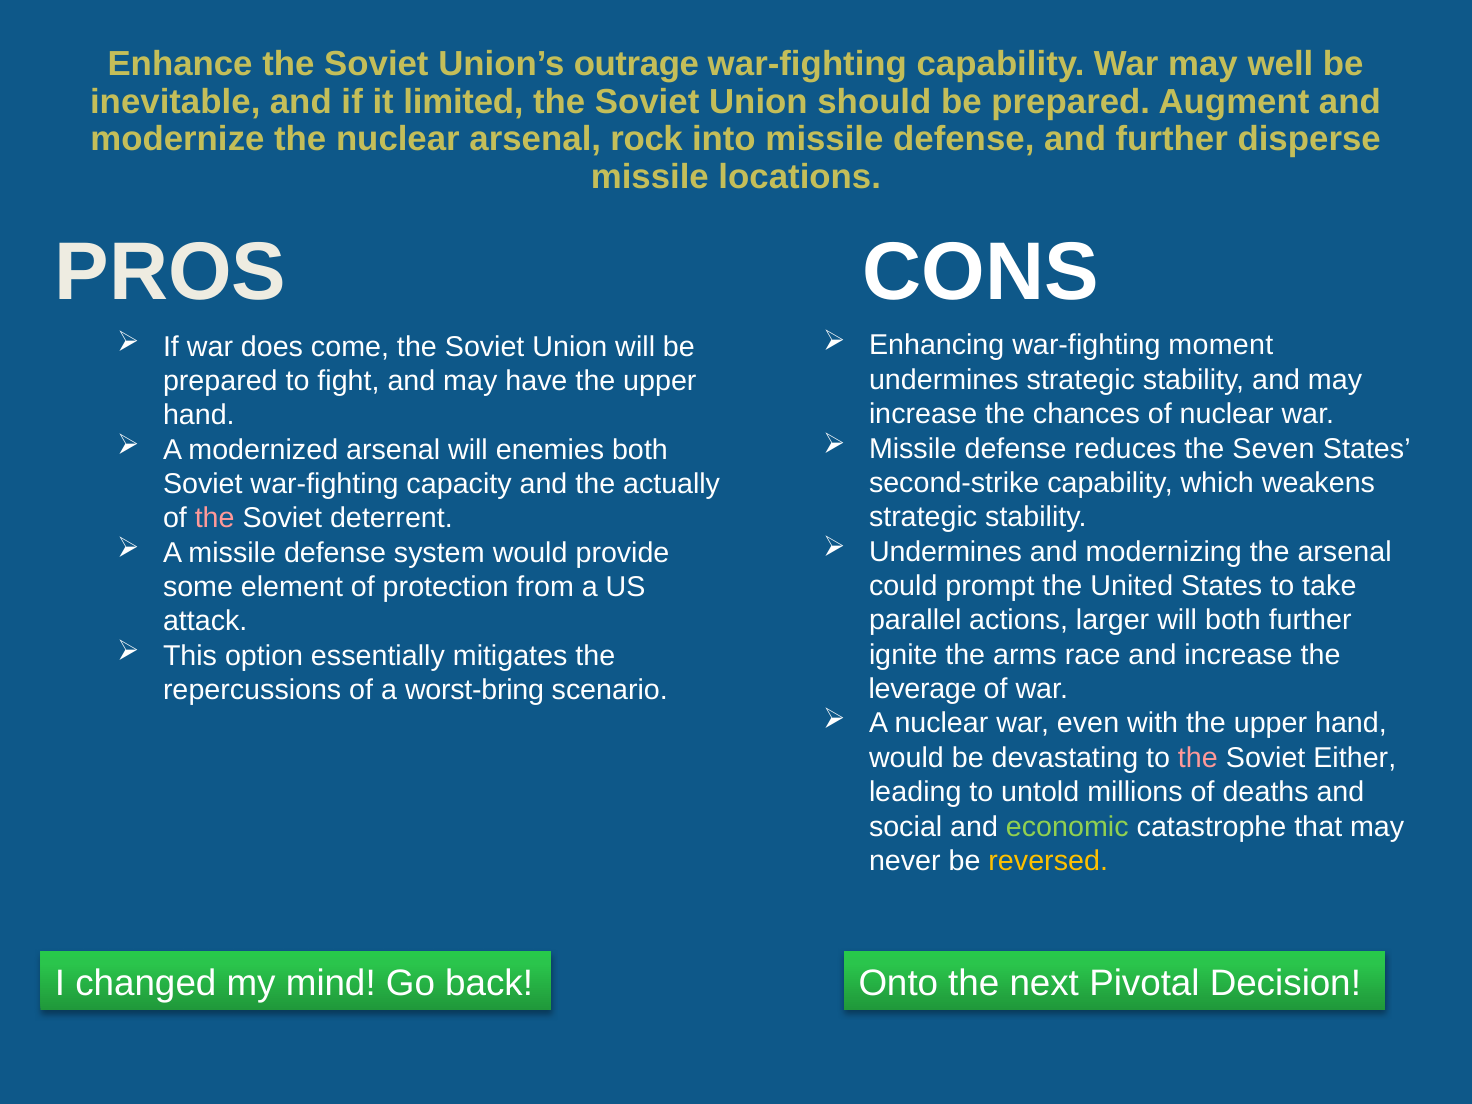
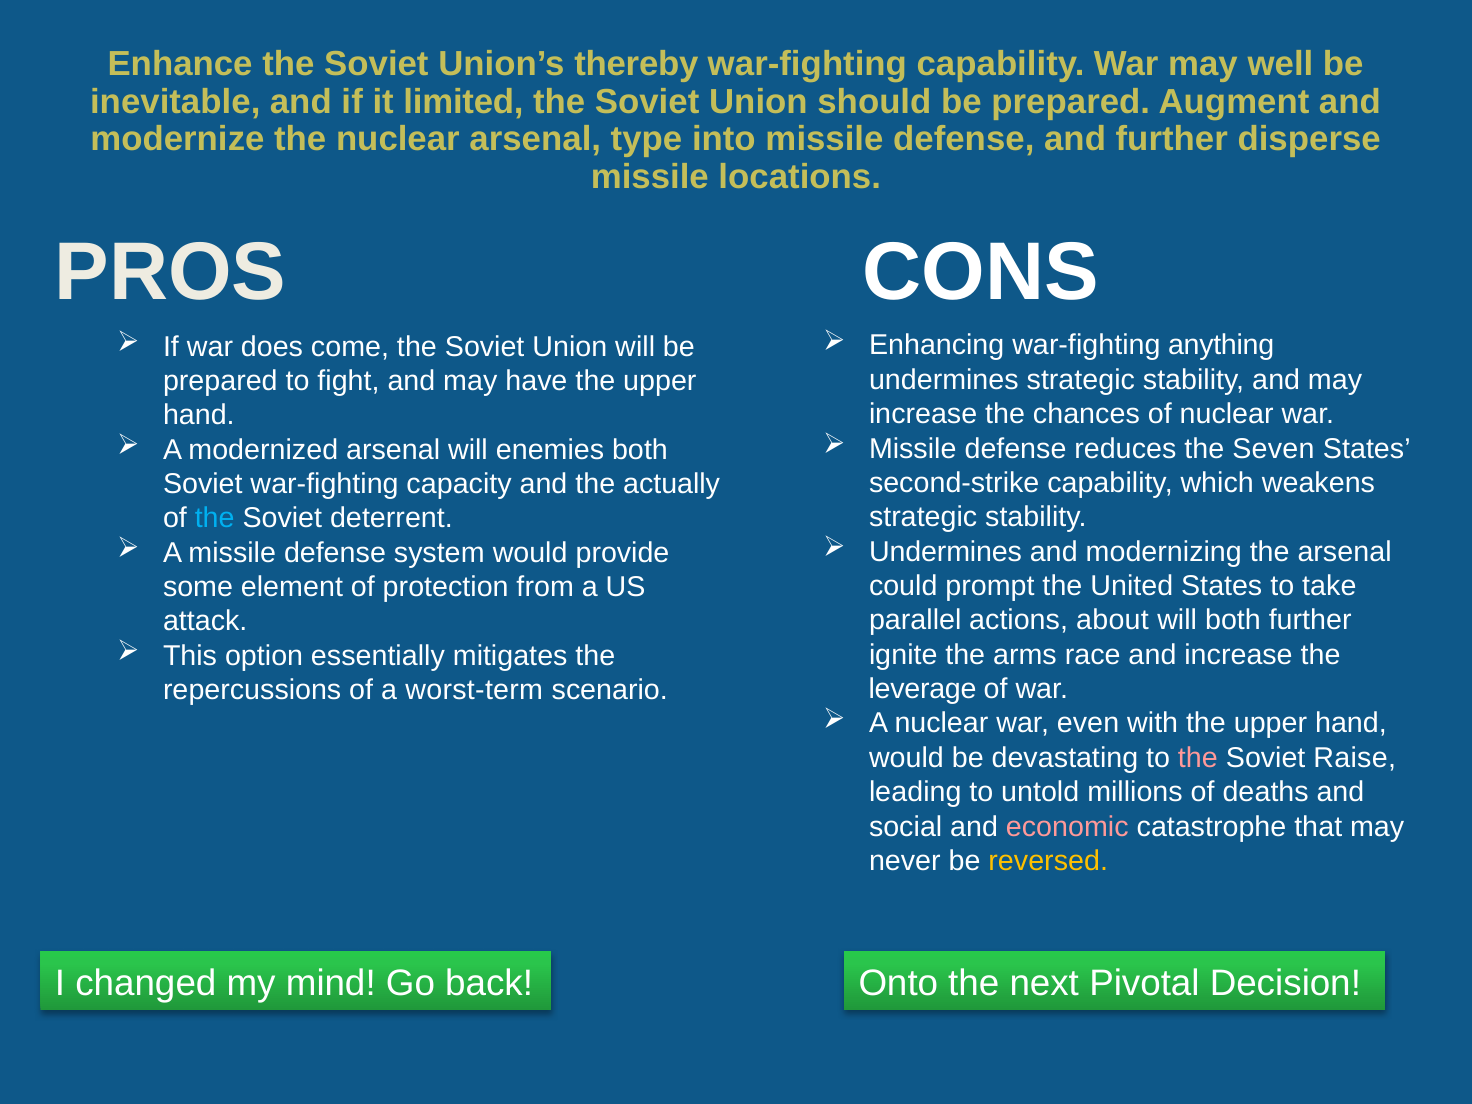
outrage: outrage -> thereby (636, 64)
rock: rock -> type (646, 139)
moment: moment -> anything (1221, 346)
the colour: pink -> light blue (215, 518)
larger: larger -> about (1112, 620)
worst-bring: worst-bring -> worst-term (474, 690)
Either: Either -> Raise (1355, 758)
economic colour: light green -> pink (1067, 827)
